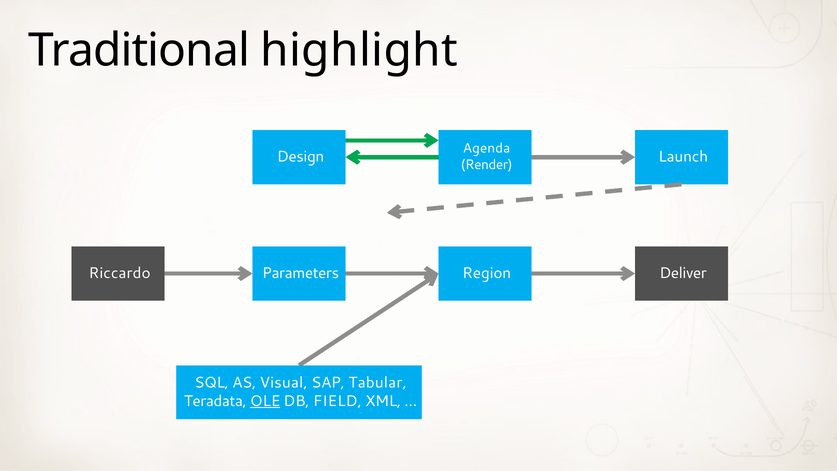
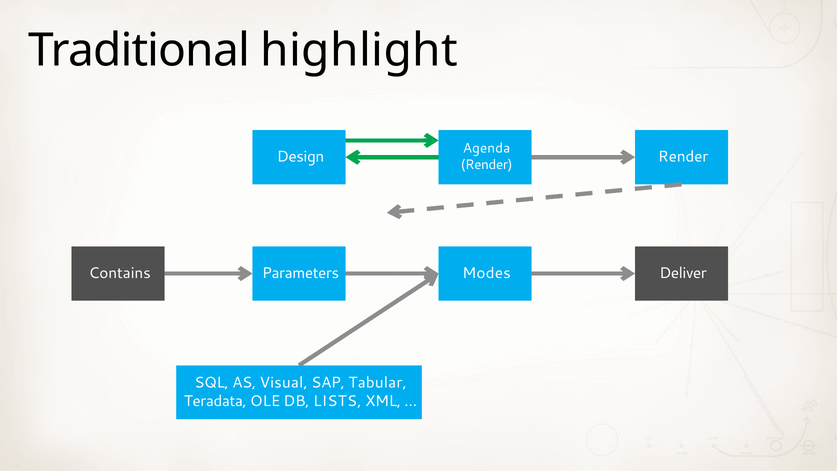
Launch: Launch -> Render (683, 157)
Riccardo: Riccardo -> Contains (120, 273)
Region: Region -> Modes (487, 273)
OLE underline: present -> none (265, 401)
FIELD: FIELD -> LISTS (337, 401)
